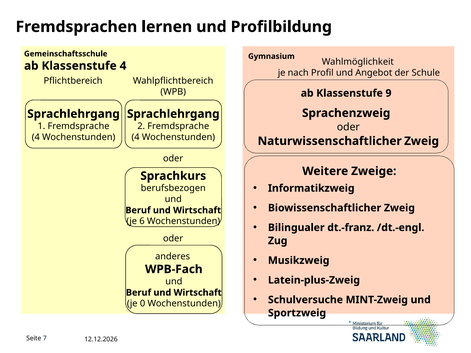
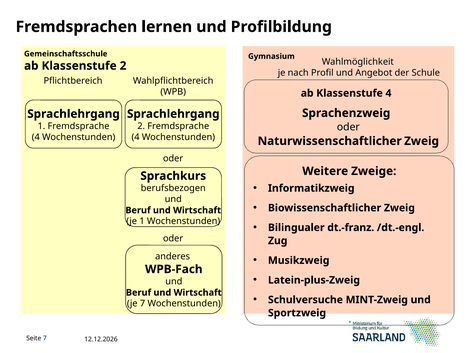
Klassenstufe 4: 4 -> 2 (123, 66)
Klassenstufe 9: 9 -> 4 (388, 93)
je 6: 6 -> 1 (142, 221)
je 0: 0 -> 7 (143, 304)
